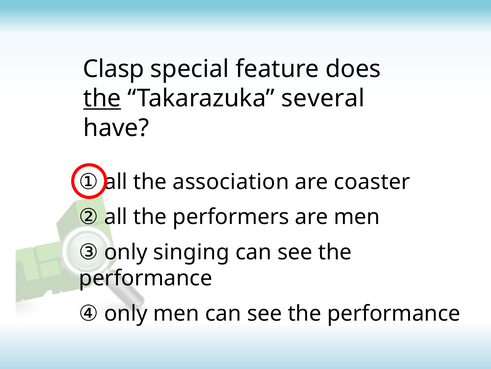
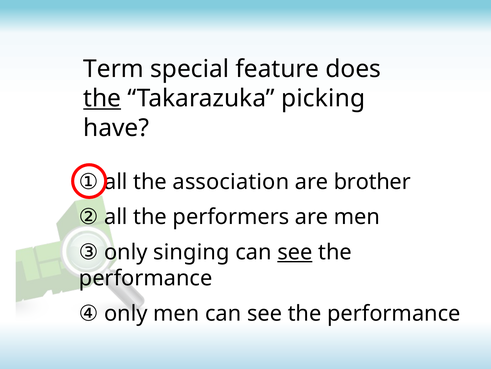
Clasp: Clasp -> Term (114, 69)
several: several -> picking (323, 98)
coaster: coaster -> brother (372, 182)
see underline: none -> present (295, 252)
